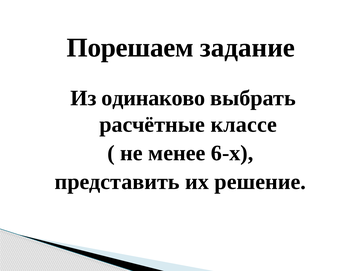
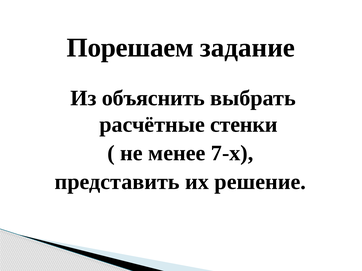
одинаково: одинаково -> объяснить (153, 98)
классе: классе -> стенки (244, 125)
6-х: 6-х -> 7-х (232, 153)
